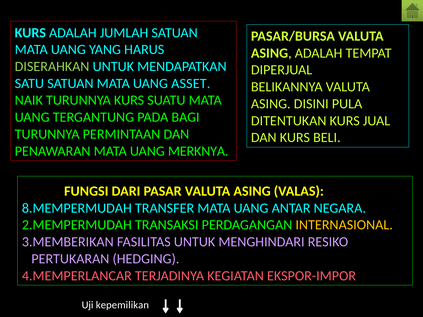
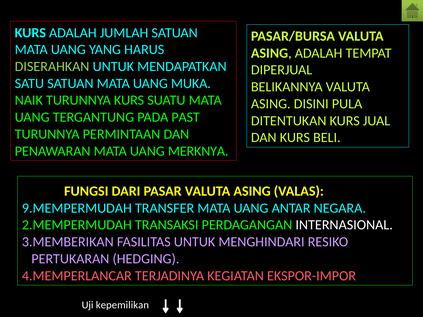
ASSET: ASSET -> MUKA (191, 83)
BAGI: BAGI -> PAST (186, 117)
8.MEMPERMUDAH: 8.MEMPERMUDAH -> 9.MEMPERMUDAH (77, 208)
INTERNASIONAL colour: yellow -> white (344, 225)
